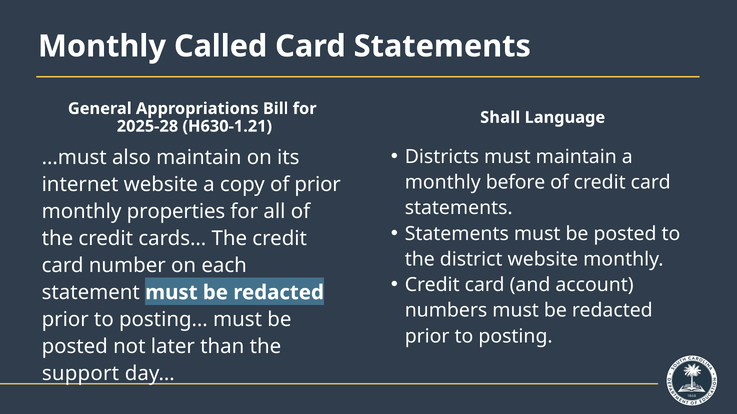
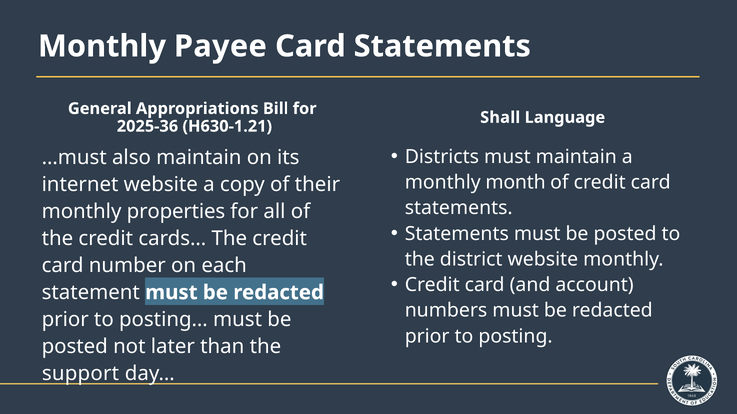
Called: Called -> Payee (220, 46)
2025-28: 2025-28 -> 2025-36 (147, 126)
before: before -> month (516, 183)
of prior: prior -> their (317, 185)
